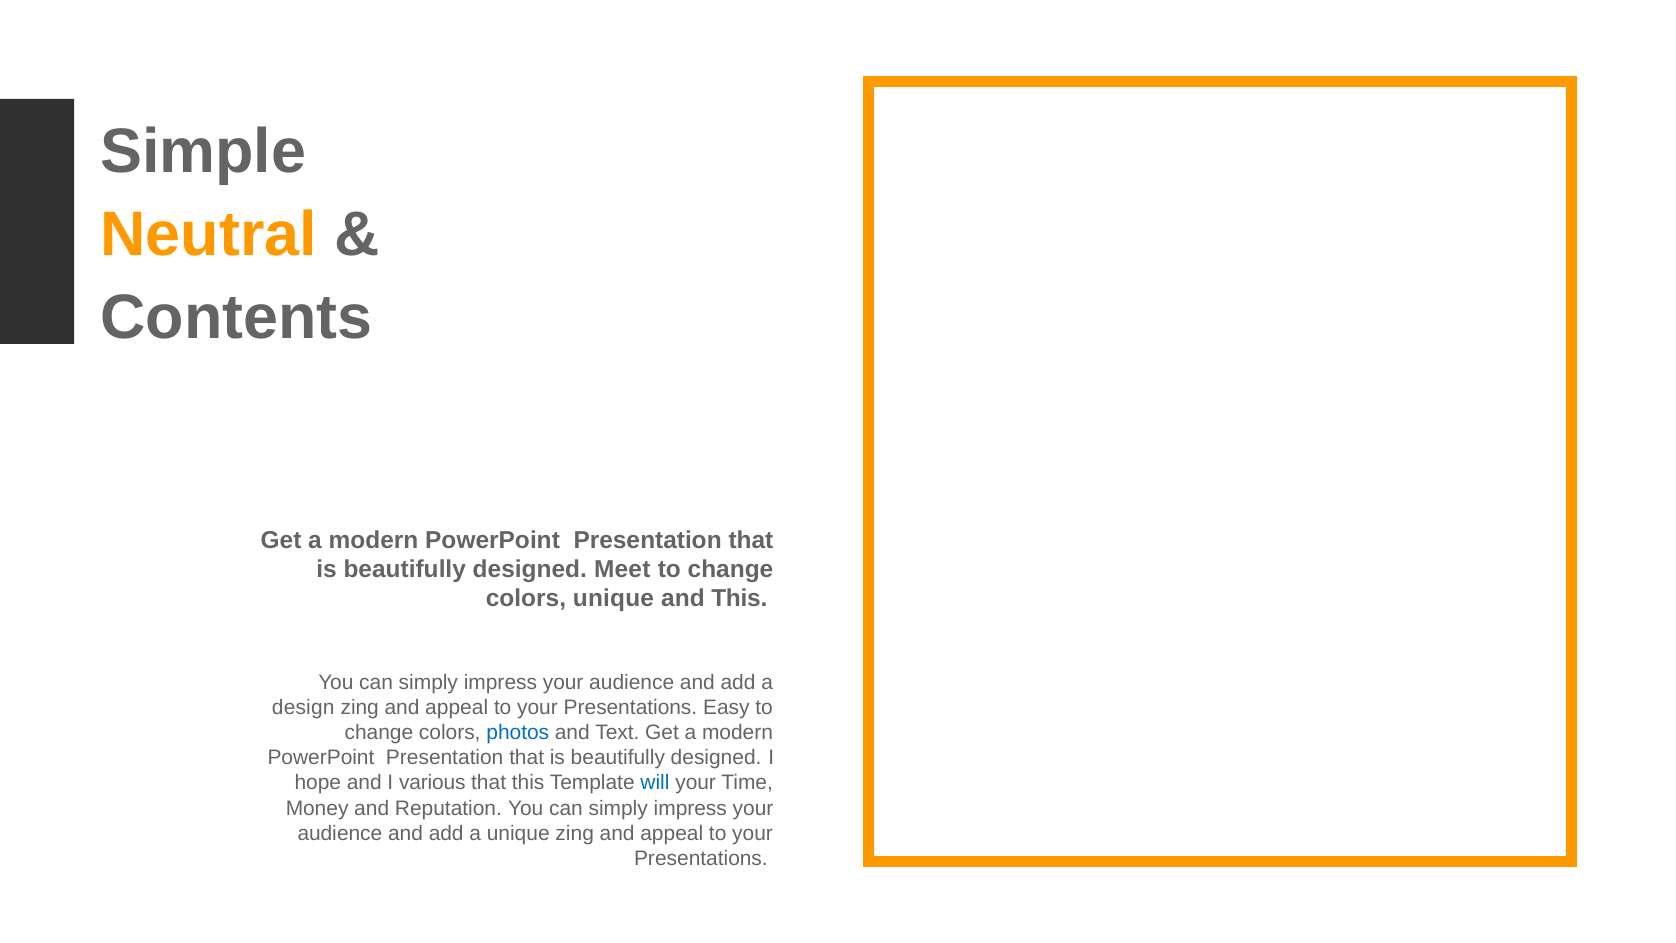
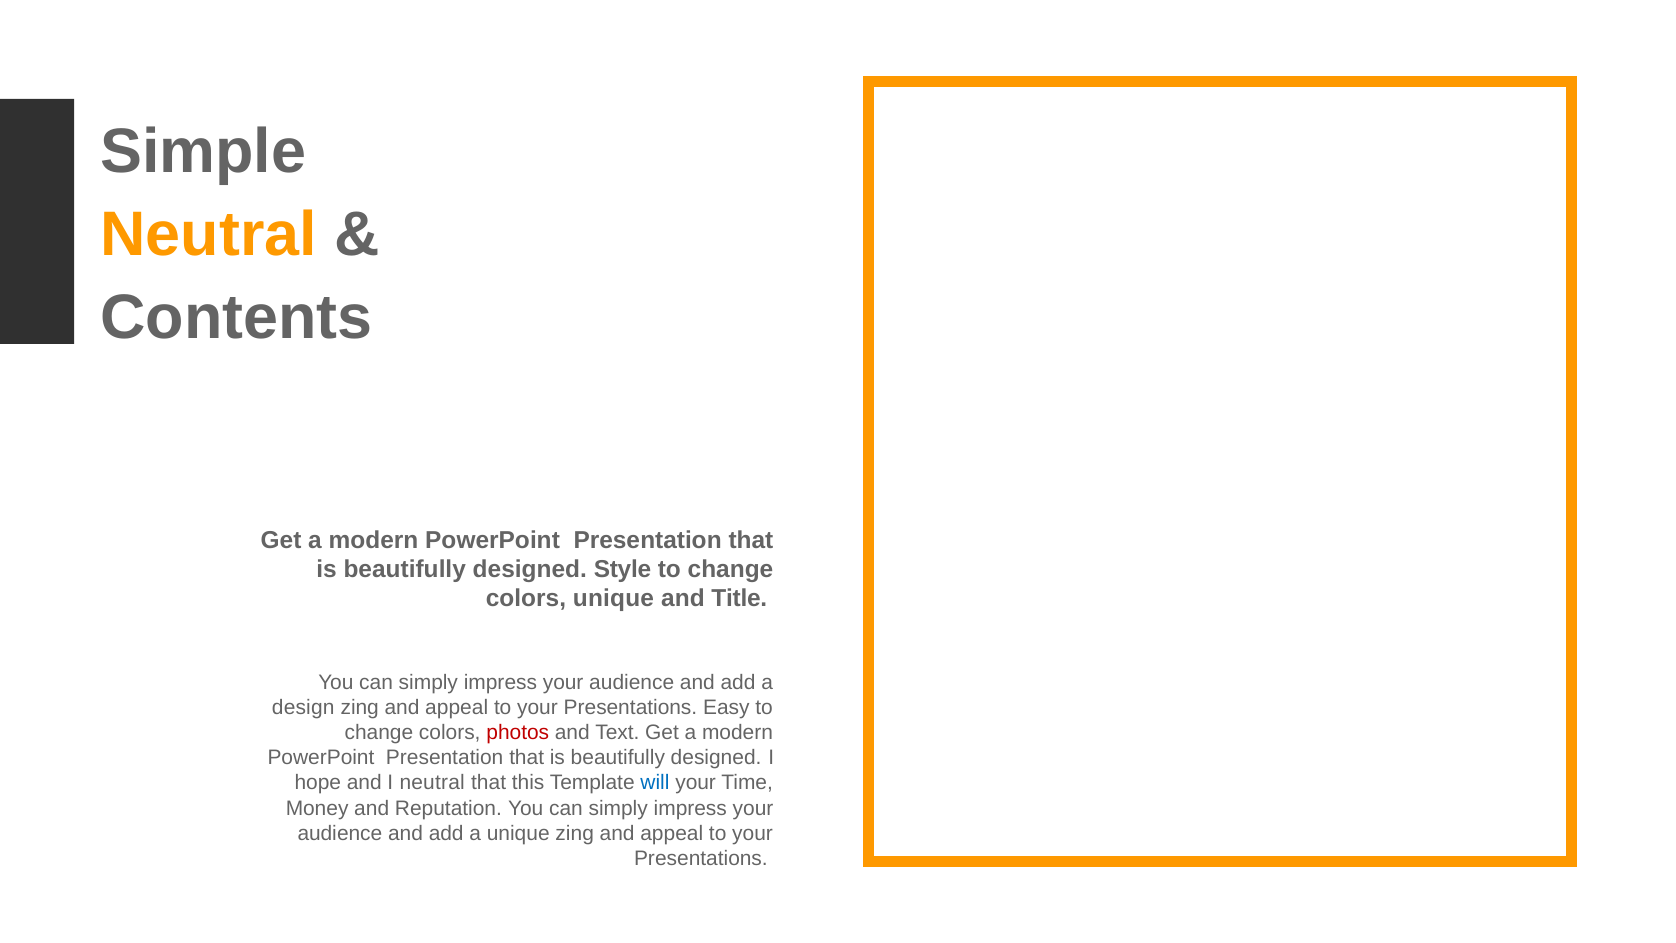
Meet: Meet -> Style (622, 569)
and This: This -> Title (739, 599)
photos colour: blue -> red (518, 733)
I various: various -> neutral (432, 783)
